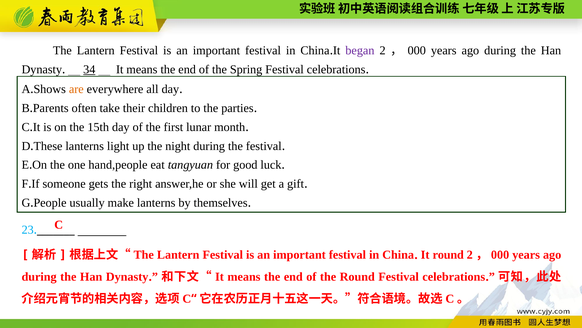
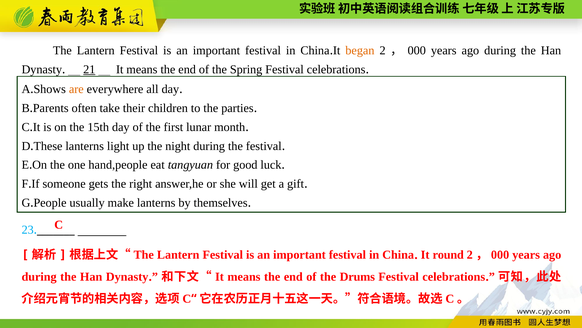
began colour: purple -> orange (360, 50)
34: 34 -> 21 (89, 69)
the Round: Round -> Drums (357, 276)
